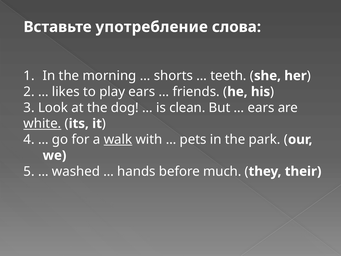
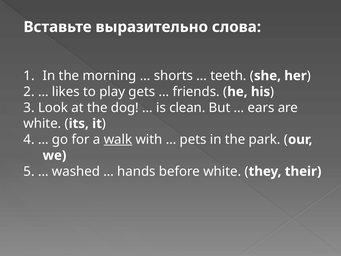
употребление: употребление -> выразительно (152, 27)
play ears: ears -> gets (142, 92)
white underline: present -> none (42, 123)
before much: much -> white (222, 171)
